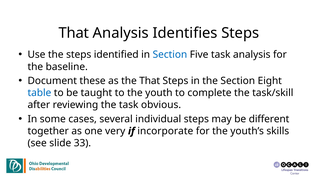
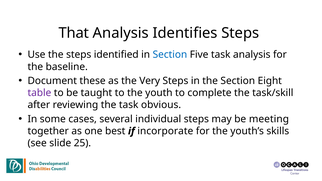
the That: That -> Very (150, 81)
table colour: blue -> purple (39, 93)
different: different -> meeting (269, 119)
very: very -> best (115, 131)
33: 33 -> 25 (82, 143)
